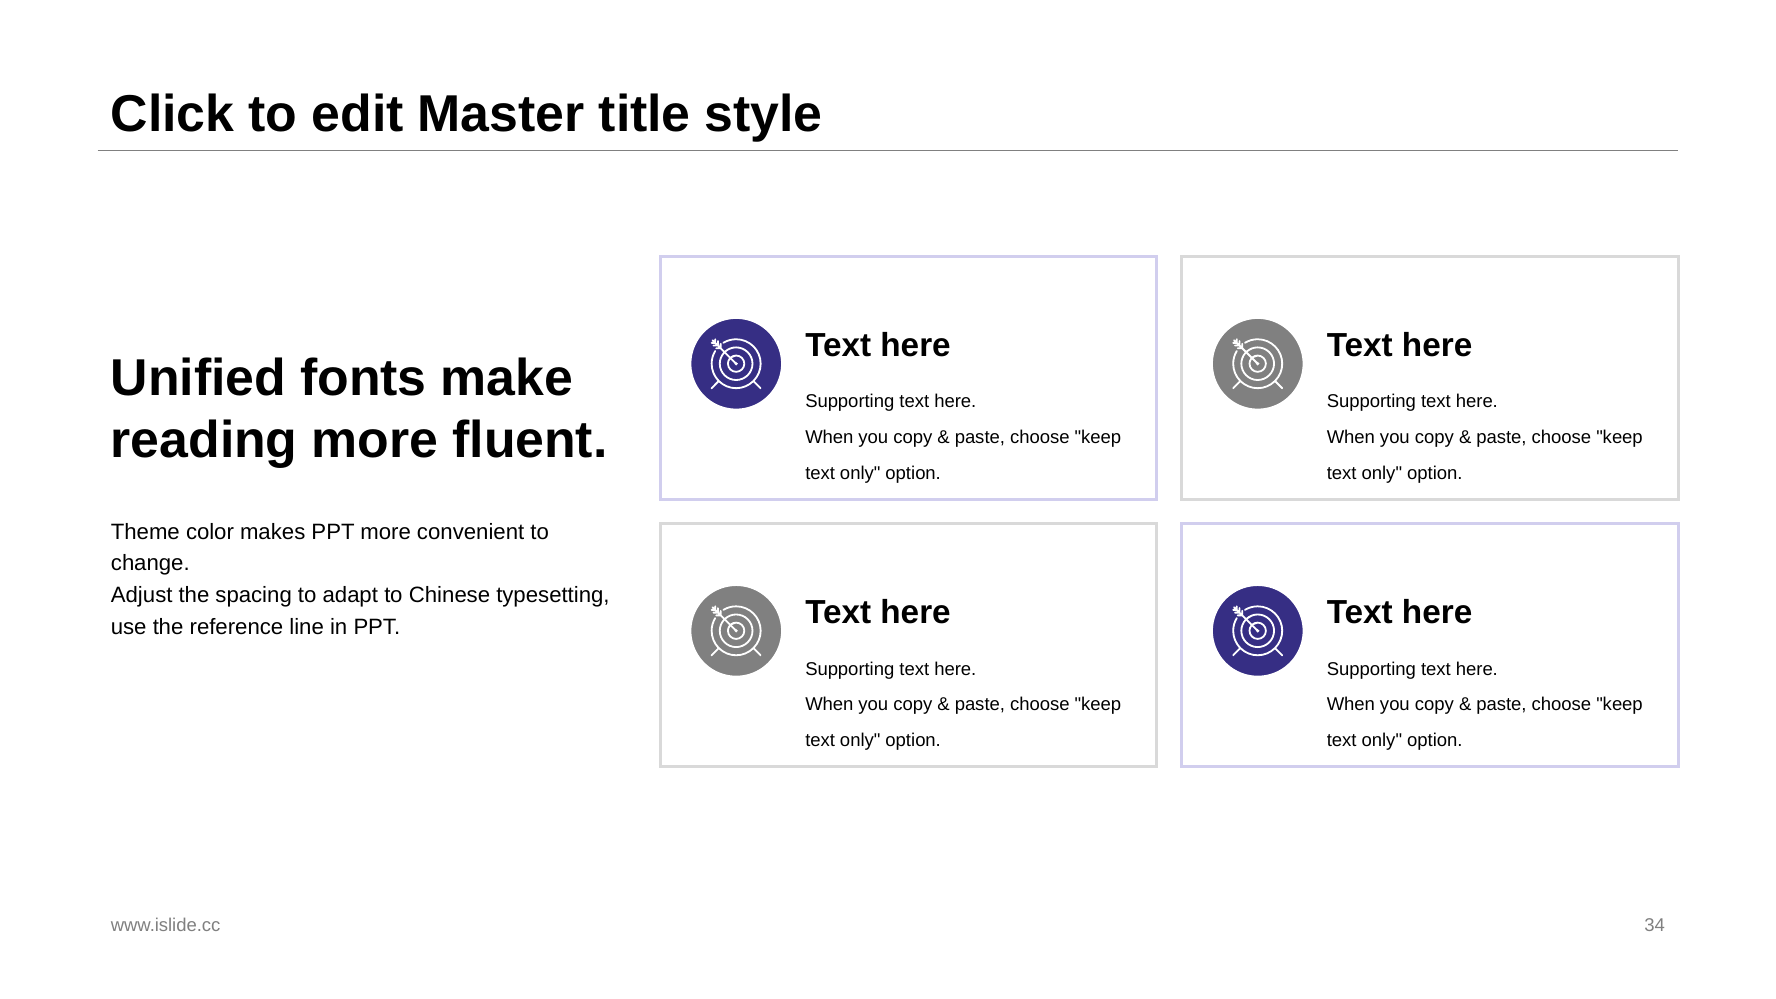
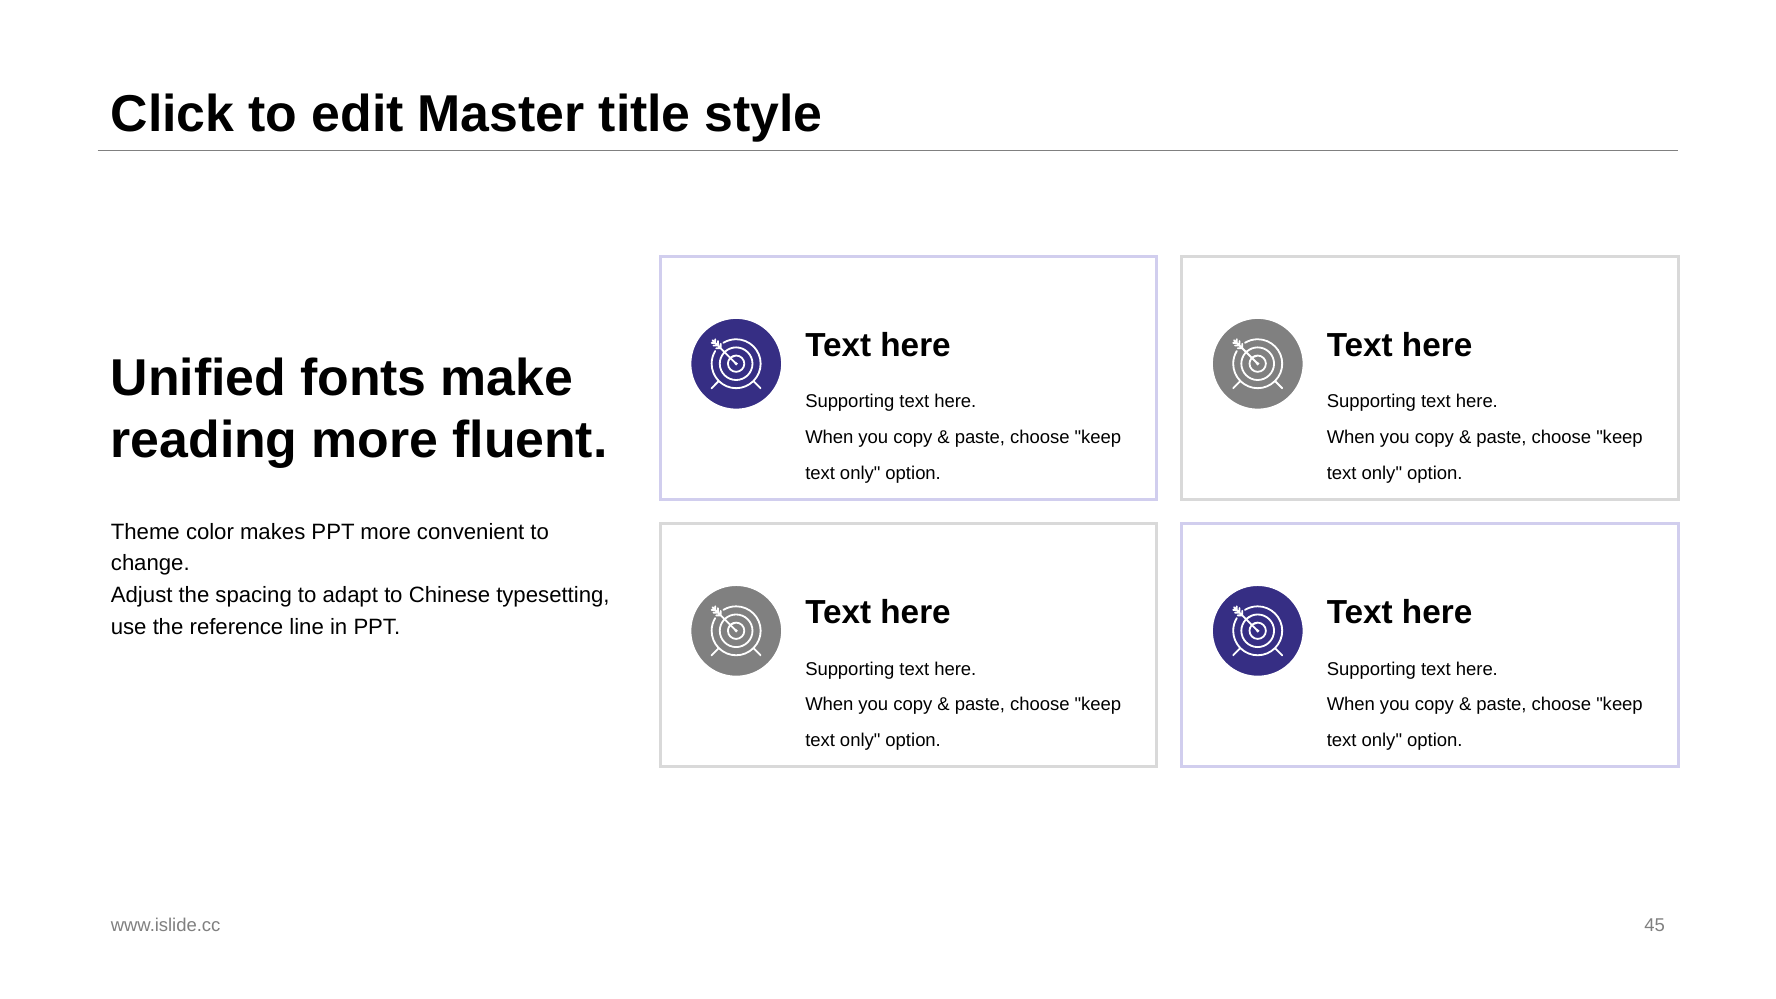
34: 34 -> 45 (1655, 925)
